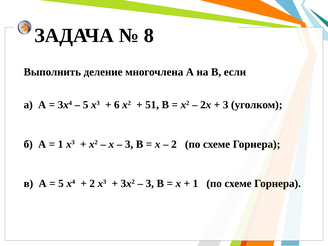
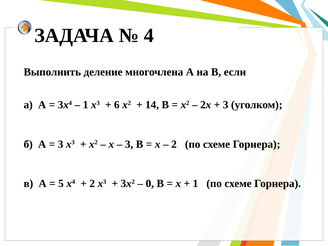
8: 8 -> 4 (149, 35)
5: 5 -> 1 (86, 105)
51: 51 -> 14 (152, 105)
1: 1 -> 3 (61, 144)
3: 3 -> 0 (150, 184)
